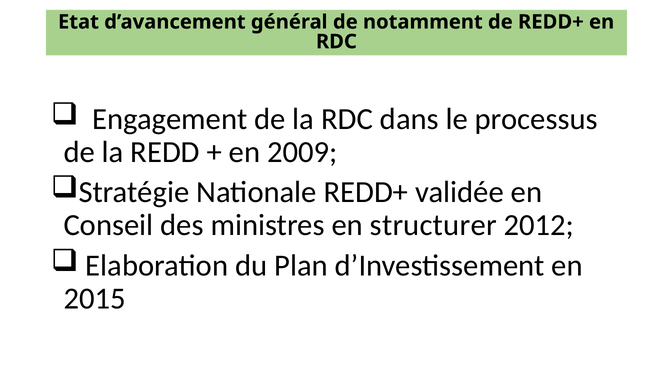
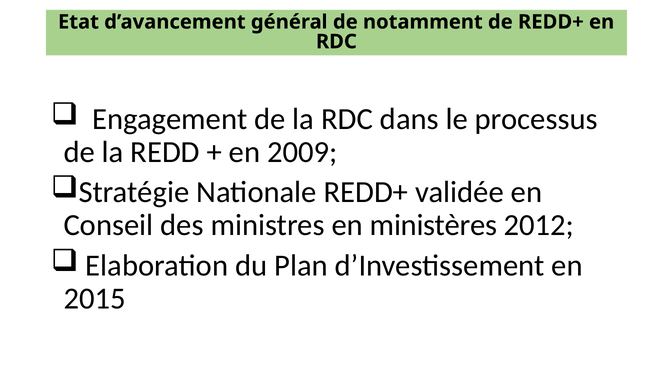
structurer: structurer -> ministères (434, 226)
